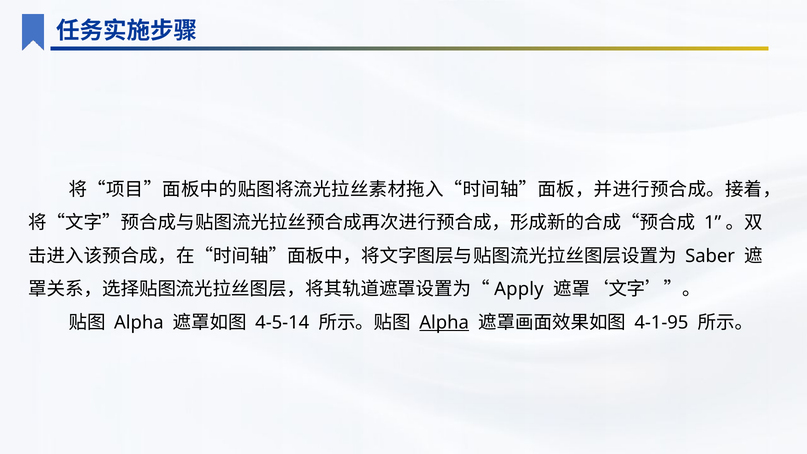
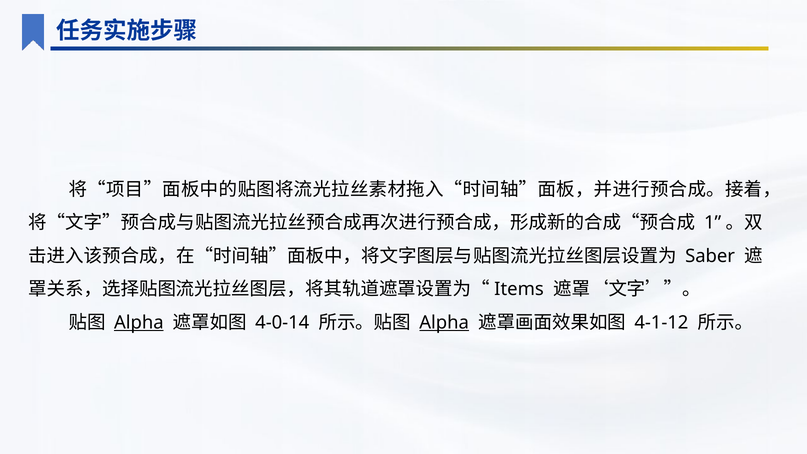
Apply: Apply -> Items (519, 289)
Alpha underline: none -> present (139, 322)
4-5-14: 4-5-14 -> 4-0-14 (282, 322)
4-1-95: 4-1-95 -> 4-1-12 (661, 322)
